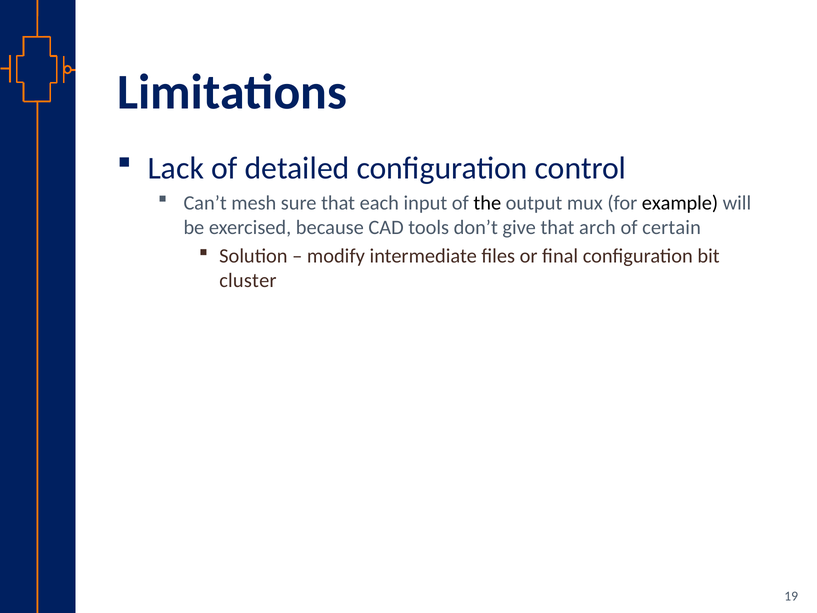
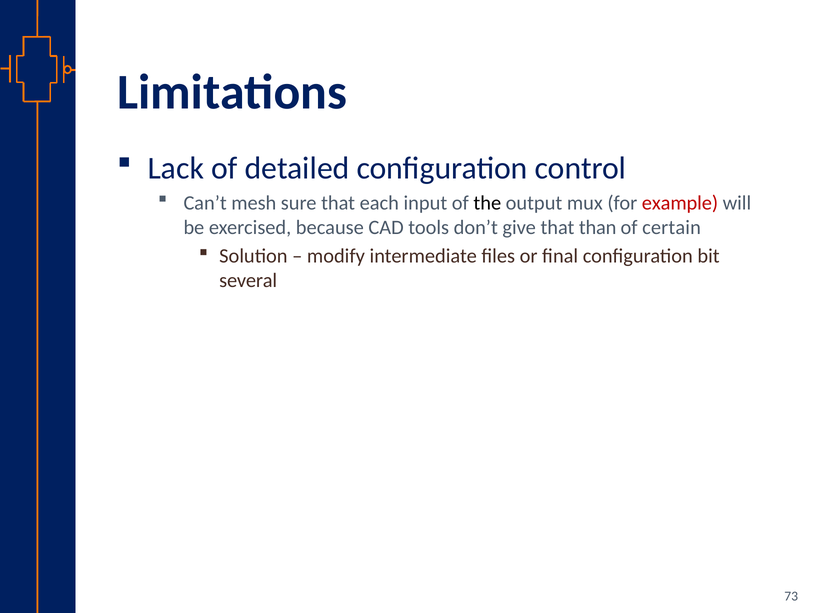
example colour: black -> red (680, 203)
arch: arch -> than (598, 227)
cluster: cluster -> several (248, 281)
19: 19 -> 73 (791, 596)
